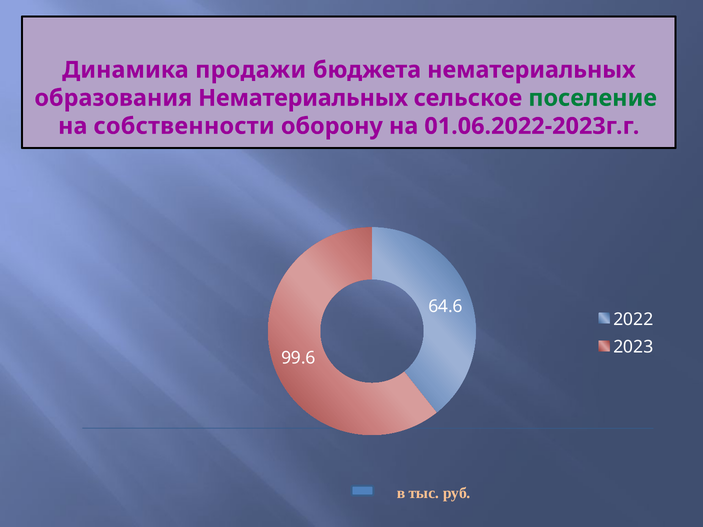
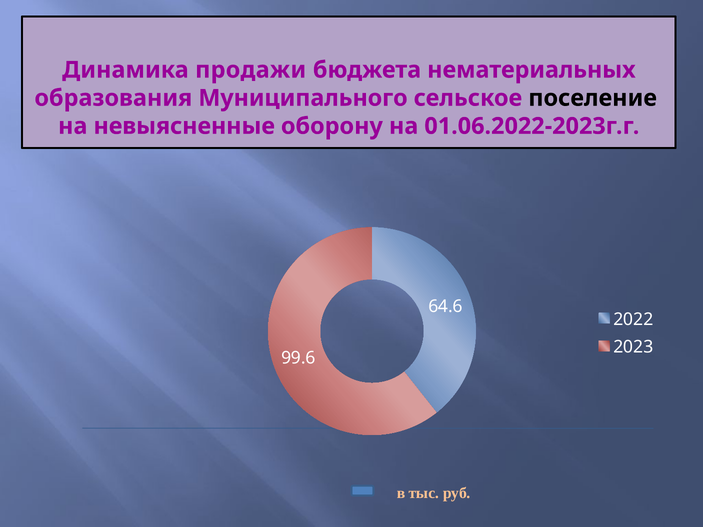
образования Нематериальных: Нематериальных -> Муниципального (303, 98)
поселение colour: green -> black (593, 98)
собственности: собственности -> невыясненные (184, 126)
